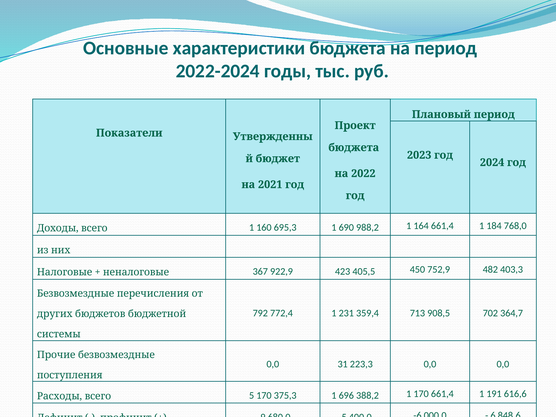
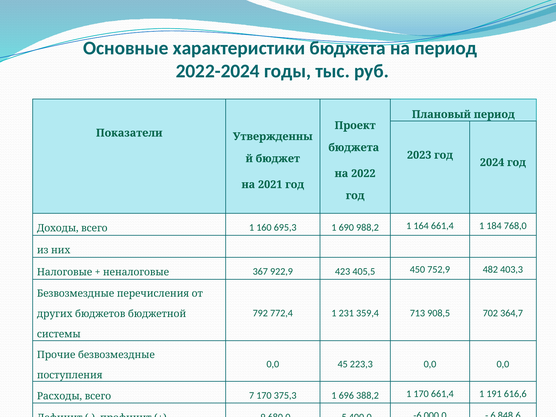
31: 31 -> 45 (343, 364)
5: 5 -> 7 (252, 395)
